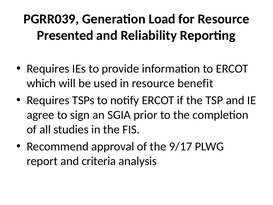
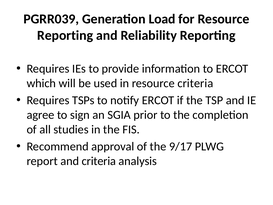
Presented: Presented -> Reporting (65, 35)
resource benefit: benefit -> criteria (195, 83)
